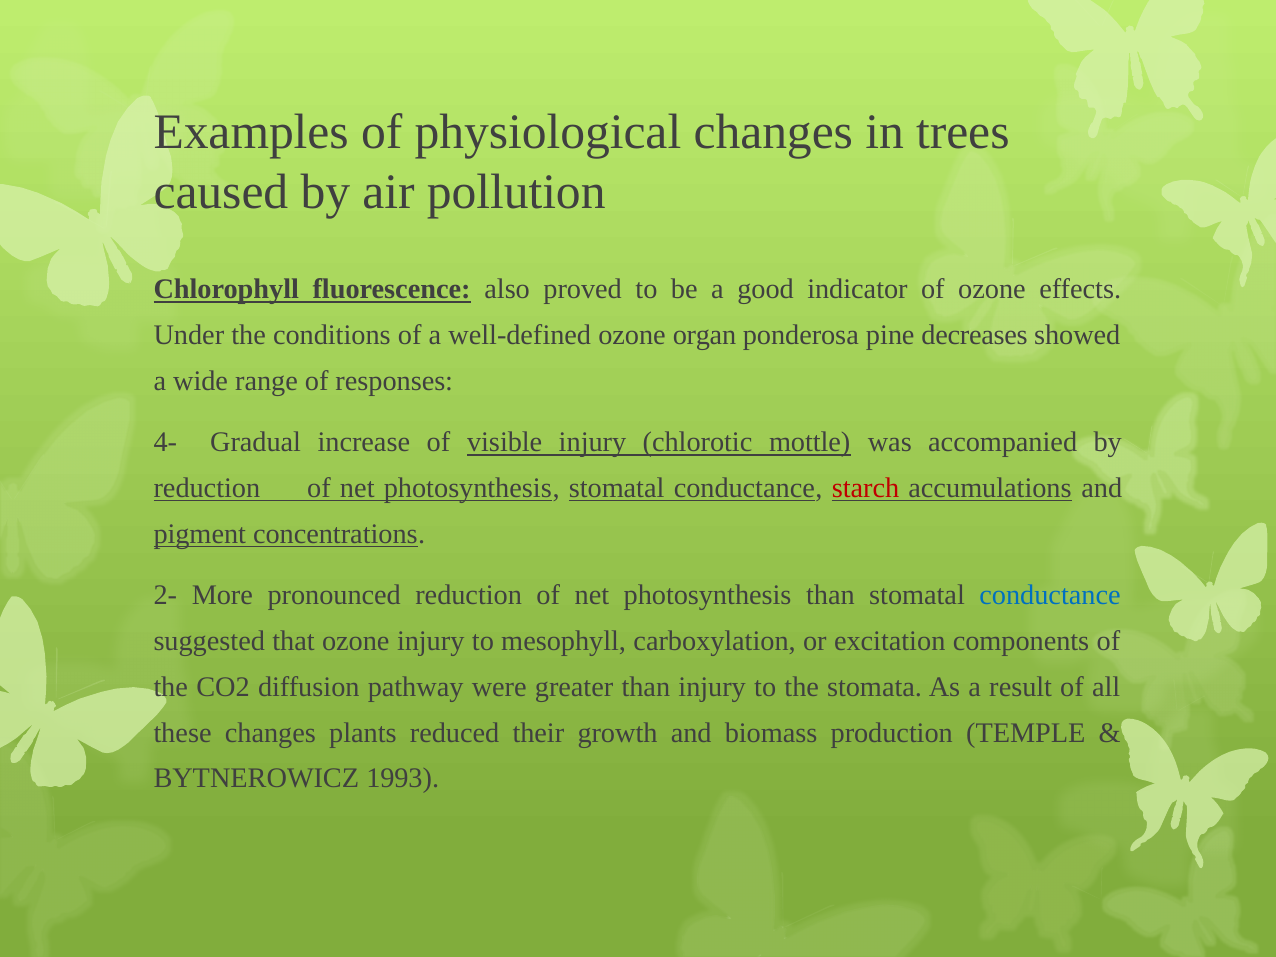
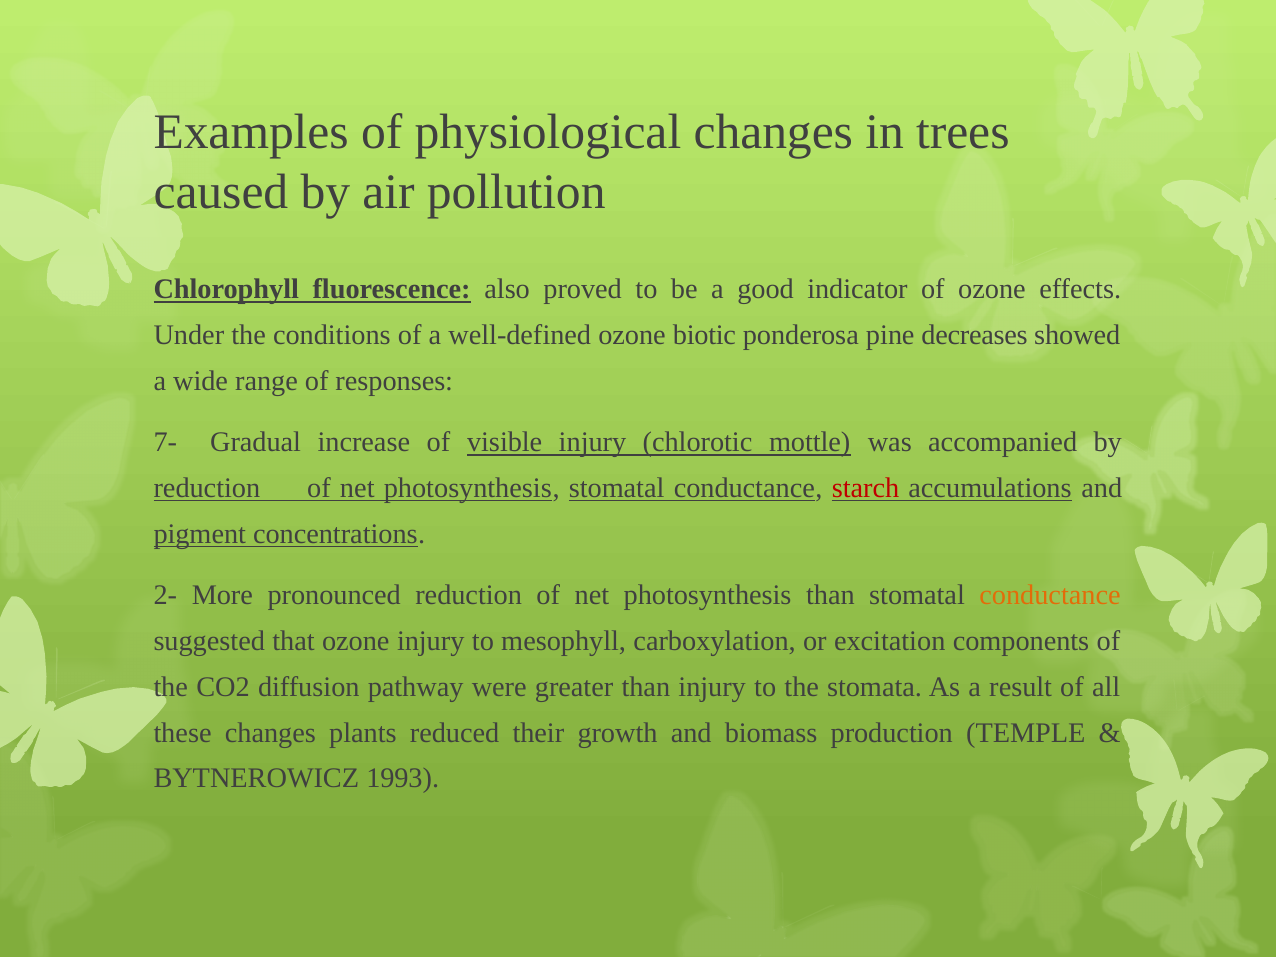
organ: organ -> biotic (704, 335)
4-: 4- -> 7- (165, 442)
conductance colour: blue -> orange (1050, 595)
